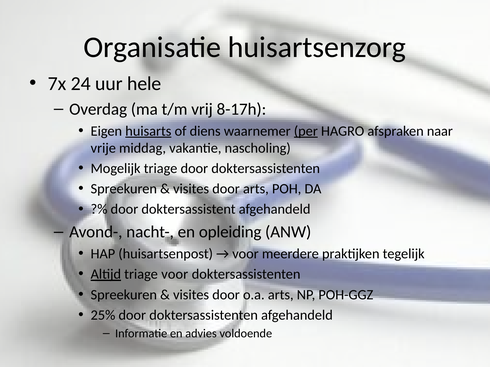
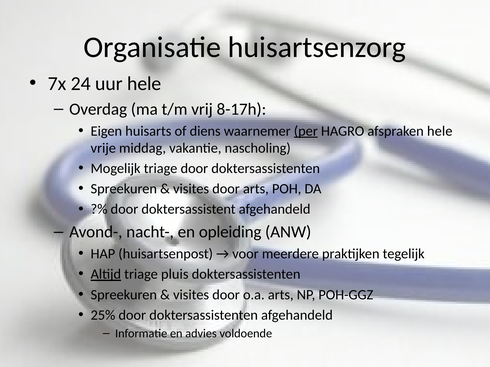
huisarts underline: present -> none (148, 131)
afspraken naar: naar -> hele (440, 131)
triage voor: voor -> pluis (175, 275)
